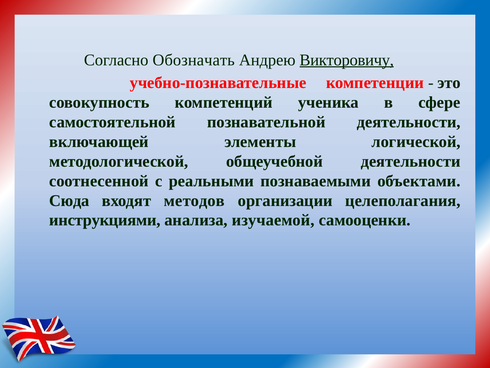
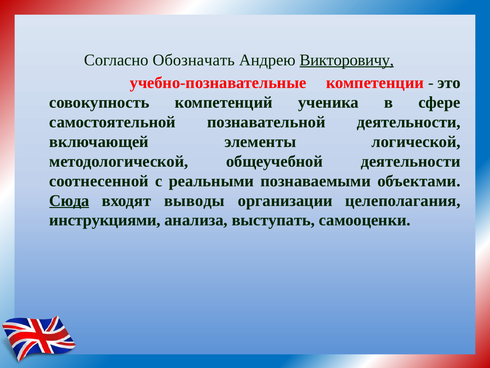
Сюда underline: none -> present (69, 200)
методов: методов -> выводы (194, 200)
изучаемой: изучаемой -> выступать (273, 220)
